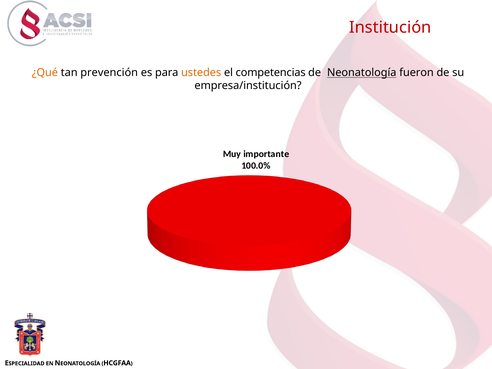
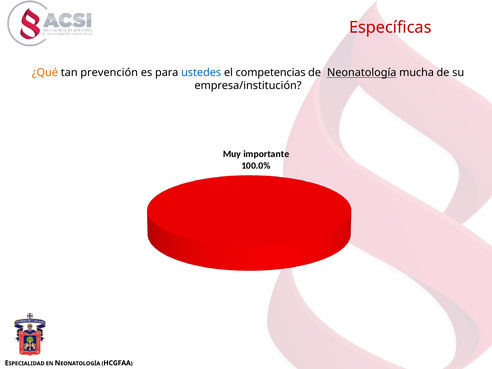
Institución: Institución -> Específicas (390, 27)
ustedes colour: orange -> blue (201, 72)
fueron: fueron -> mucha (417, 72)
